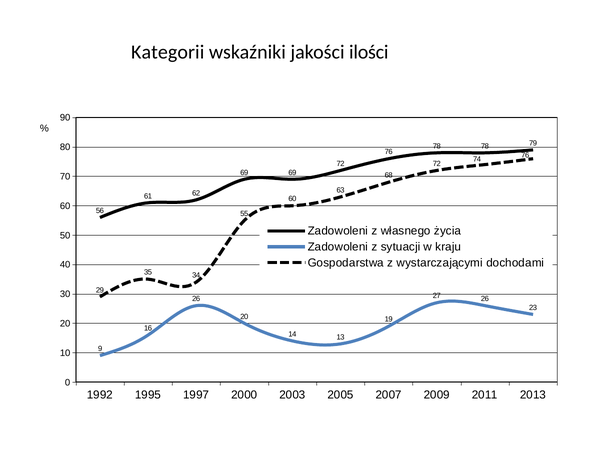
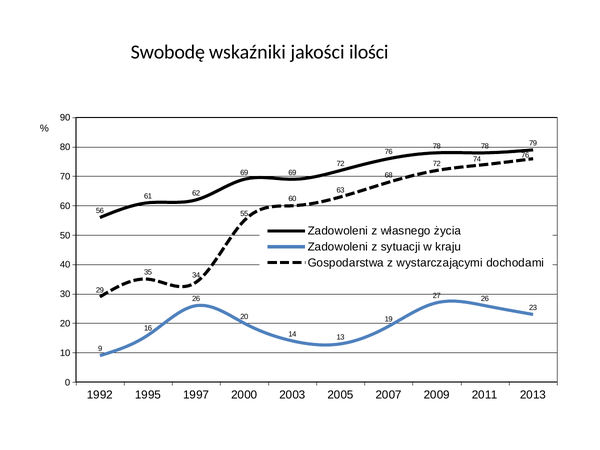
Kategorii: Kategorii -> Swobodę (168, 52)
